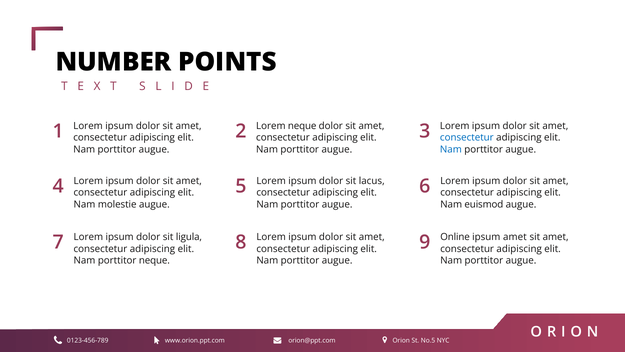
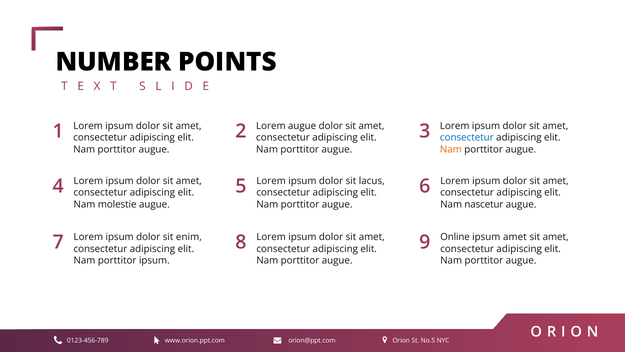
Lorem neque: neque -> augue (302, 126)
Nam colour: blue -> orange (451, 149)
euismod: euismod -> nascetur (484, 204)
ligula: ligula -> enim (189, 237)
porttitor neque: neque -> ipsum (154, 260)
